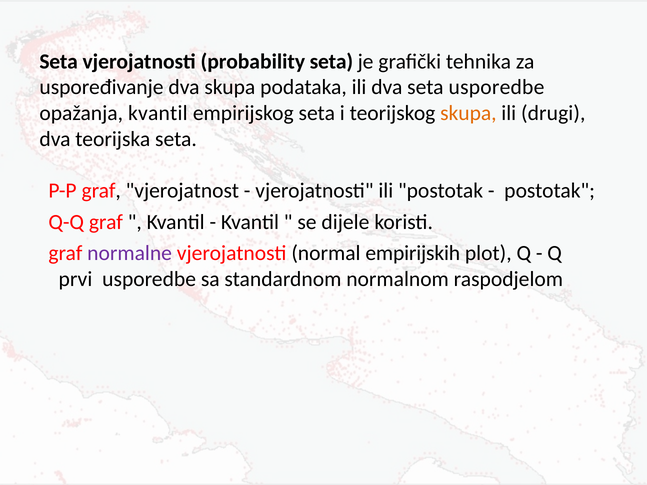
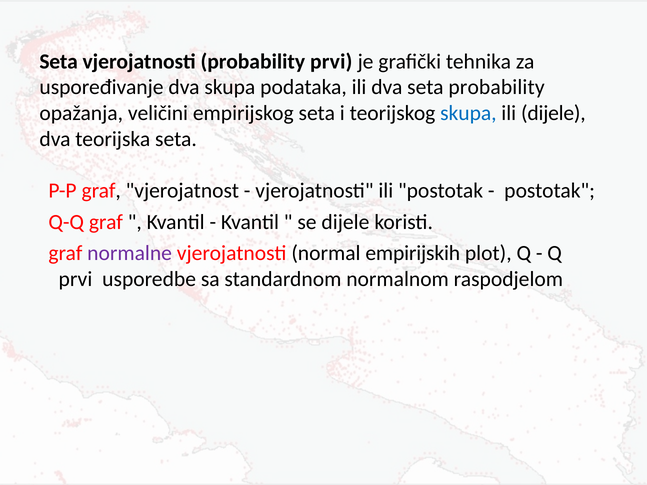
probability seta: seta -> prvi (331, 62)
seta usporedbe: usporedbe -> probability (497, 87)
opažanja kvantil: kvantil -> veličini (158, 113)
skupa colour: orange -> blue (468, 113)
ili drugi: drugi -> dijele (553, 113)
